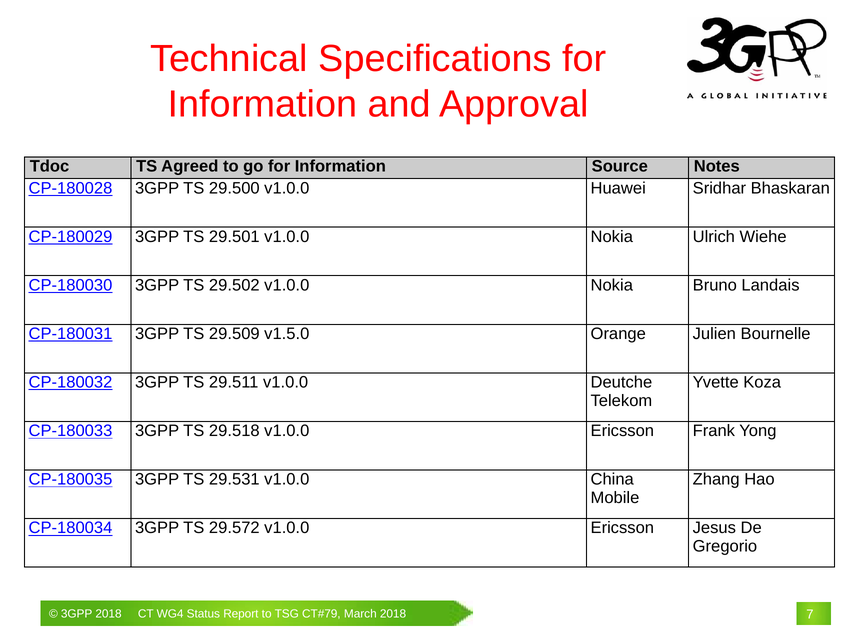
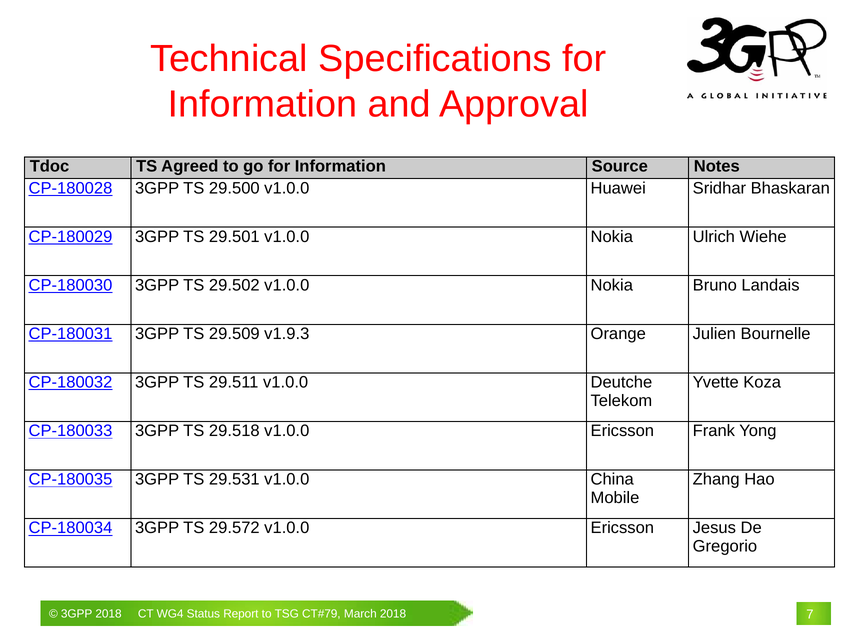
v1.5.0: v1.5.0 -> v1.9.3 (287, 334)
